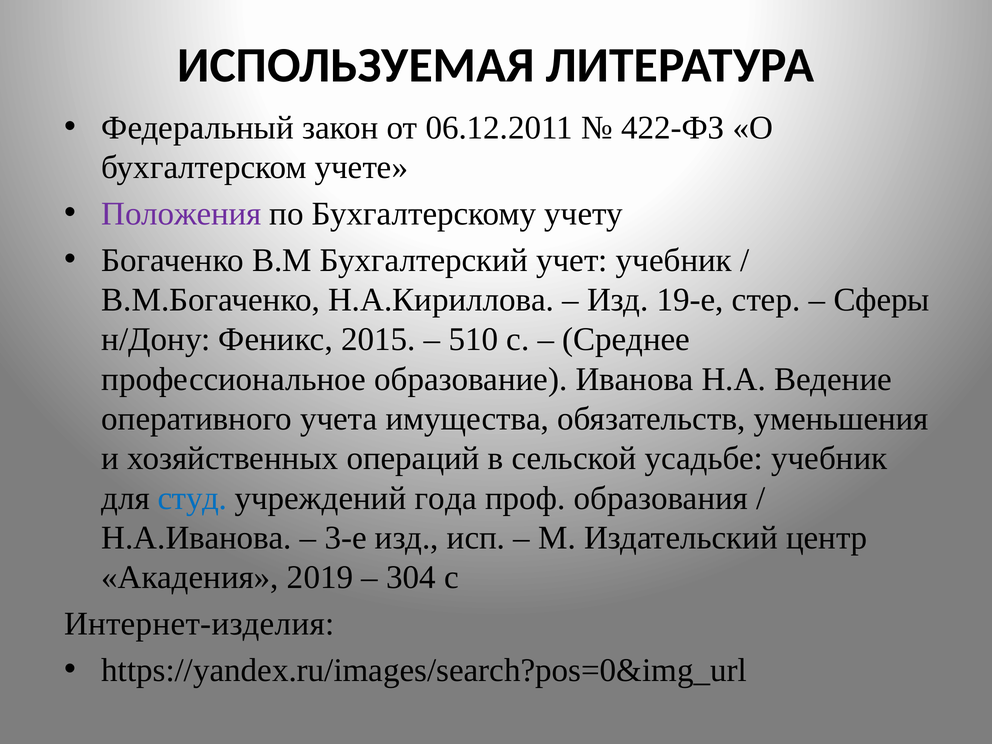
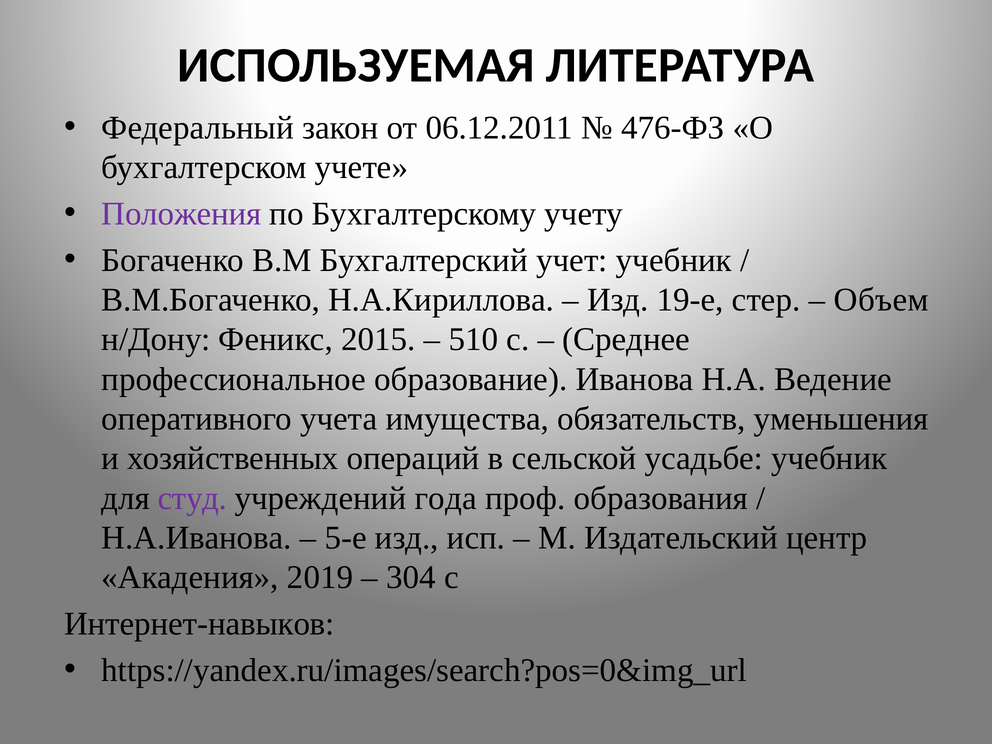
422-ФЗ: 422-ФЗ -> 476-ФЗ (673, 128)
Сферы: Сферы -> Объем (881, 300)
студ colour: blue -> purple (192, 498)
3-е: 3-е -> 5-е (346, 538)
Интернет-изделия: Интернет-изделия -> Интернет-навыков (199, 624)
